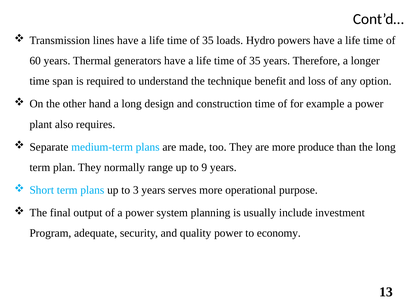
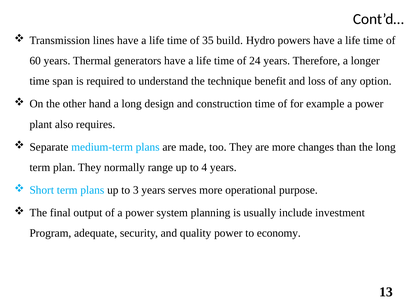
loads: loads -> build (230, 40)
35: 35 -> 24 (255, 61)
produce: produce -> changes (316, 147)
9: 9 -> 4 (204, 167)
